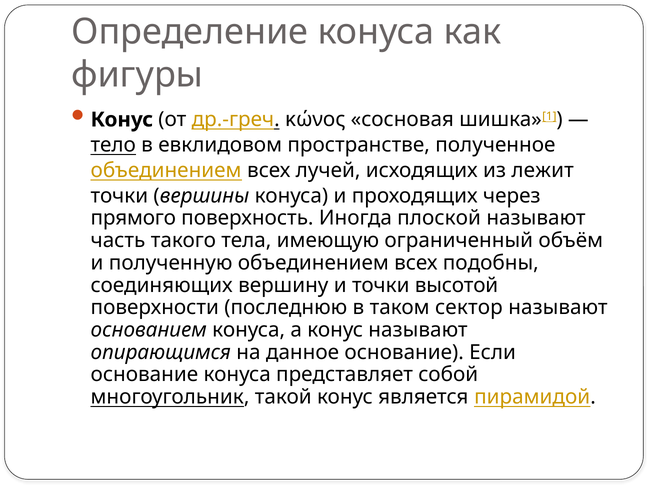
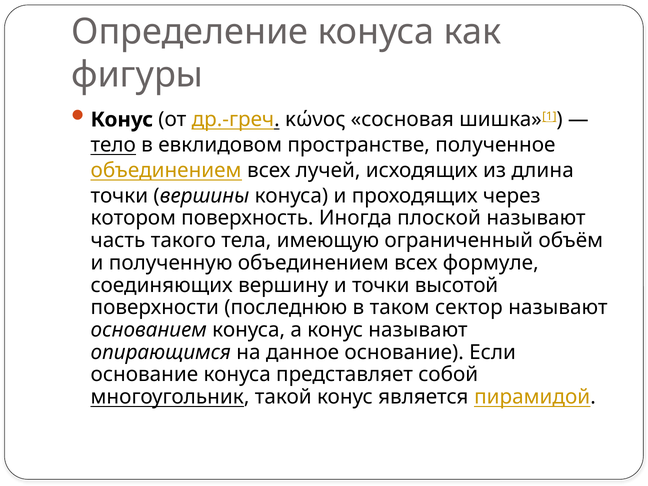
лежит: лежит -> длина (543, 170)
прямого: прямого -> котором (133, 218)
подобны: подобны -> формуле (491, 263)
